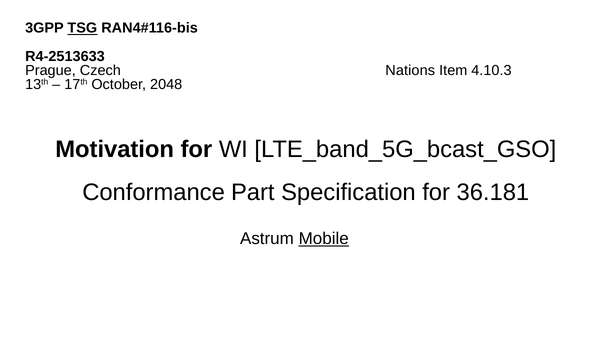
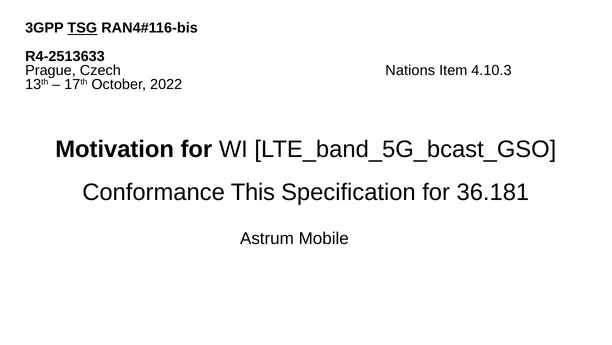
2048: 2048 -> 2022 (166, 84)
Part: Part -> This (253, 192)
Mobile underline: present -> none (324, 238)
